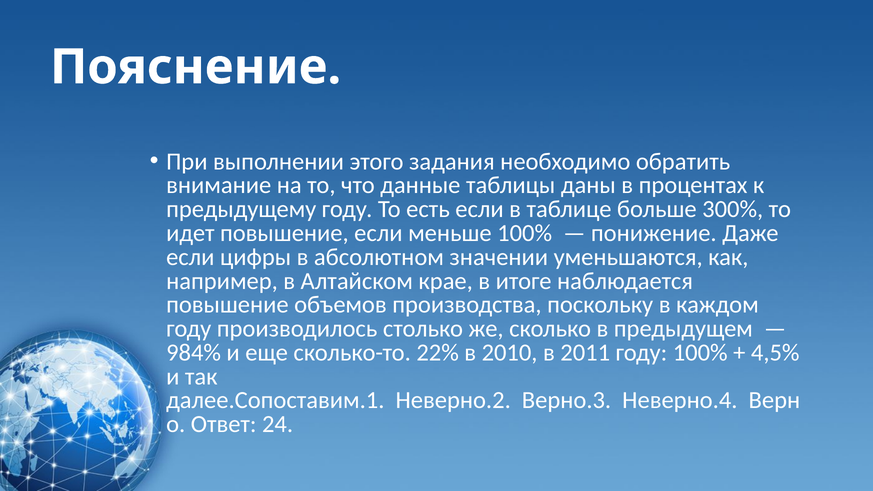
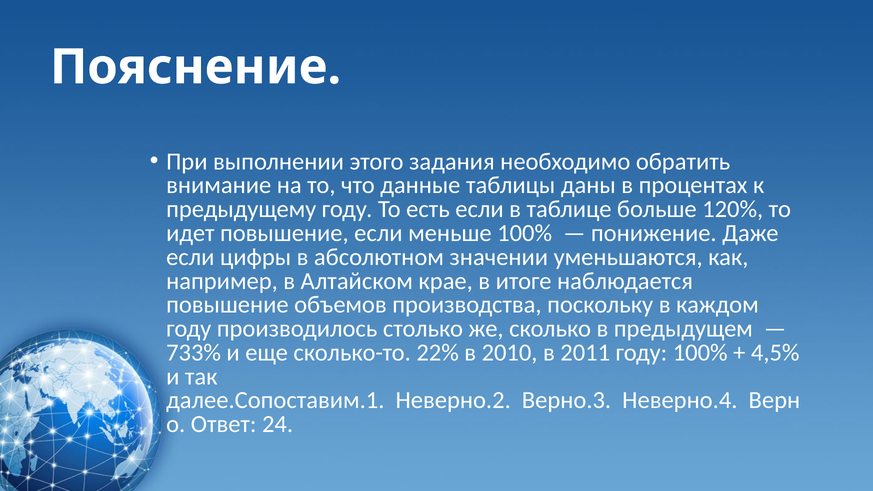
300%: 300% -> 120% (733, 209)
984%: 984% -> 733% (194, 353)
